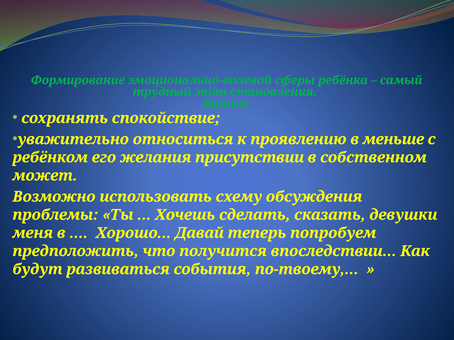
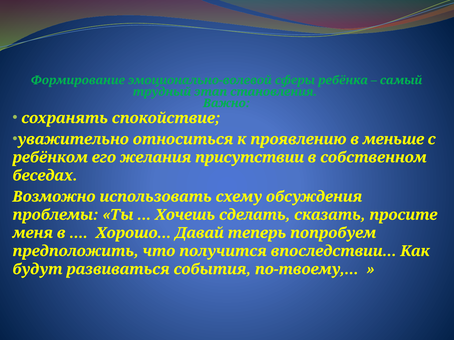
может: может -> беседах (45, 176)
девушки: девушки -> просите (403, 215)
